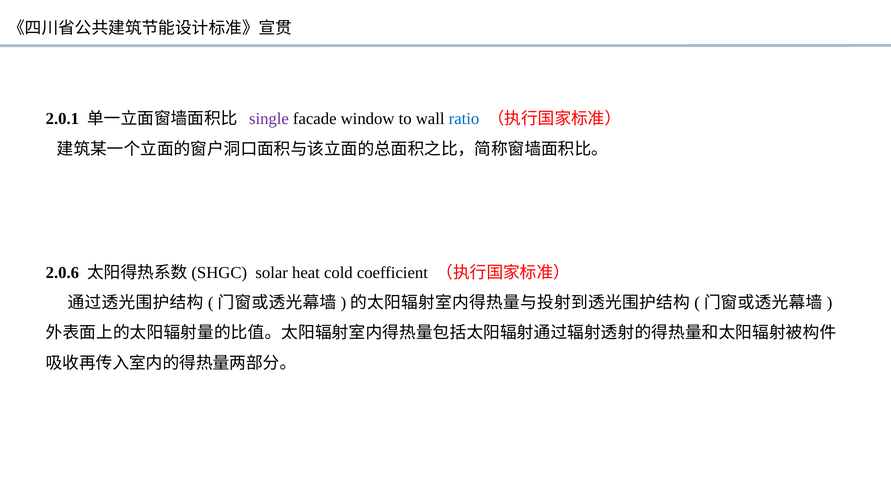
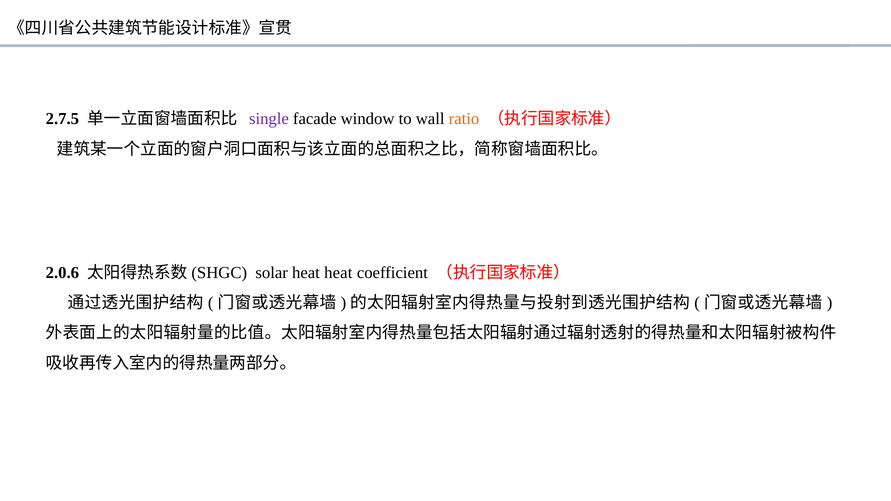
2.0.1: 2.0.1 -> 2.7.5 (62, 119)
ratio colour: blue -> orange (464, 119)
heat cold: cold -> heat (338, 273)
